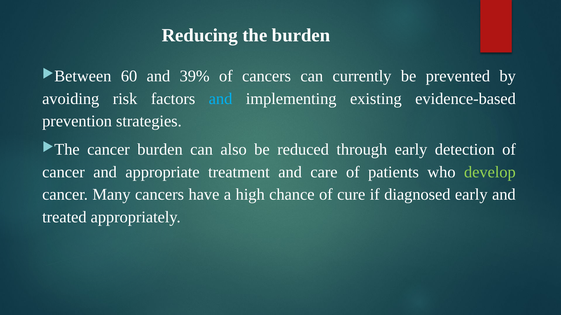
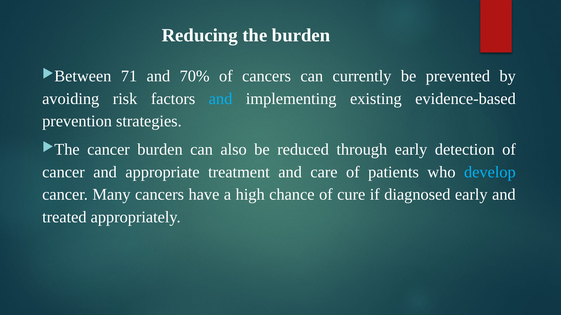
60: 60 -> 71 (129, 76)
39%: 39% -> 70% (195, 76)
develop colour: light green -> light blue (490, 172)
